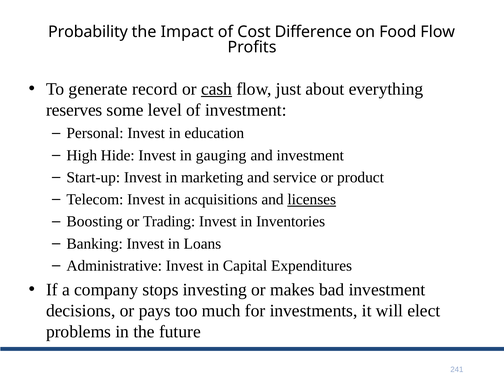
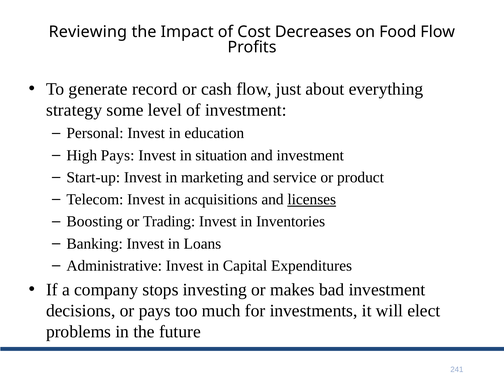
Probability: Probability -> Reviewing (88, 32)
Difference: Difference -> Decreases (313, 32)
cash underline: present -> none (217, 89)
reserves: reserves -> strategy (74, 110)
High Hide: Hide -> Pays (118, 155)
gauging: gauging -> situation (221, 155)
